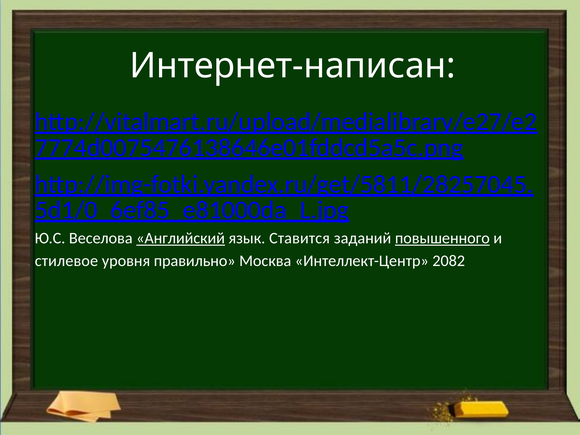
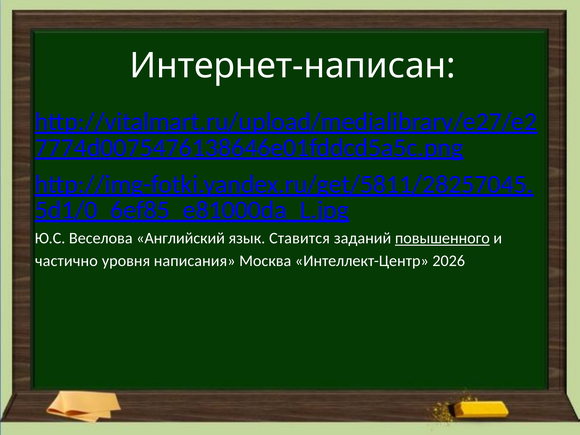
Английский underline: present -> none (181, 238)
стилевое: стилевое -> частично (66, 261)
правильно: правильно -> написания (195, 261)
2082: 2082 -> 2026 (449, 261)
